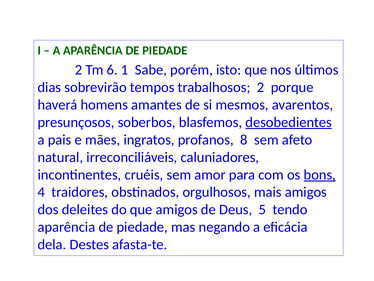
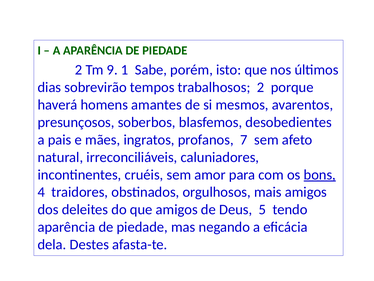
6: 6 -> 9 (112, 70)
desobedientes underline: present -> none (289, 122)
8: 8 -> 7 (244, 139)
